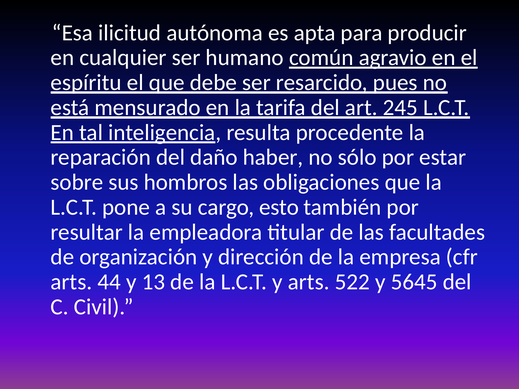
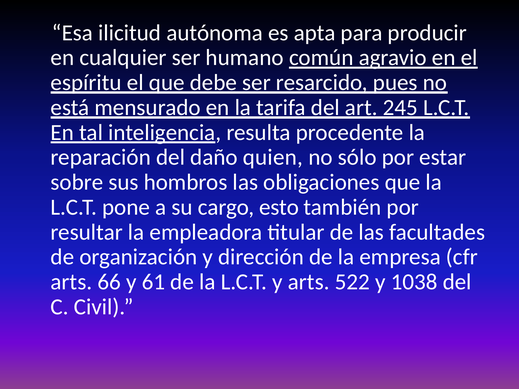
haber: haber -> quien (273, 157)
44: 44 -> 66 (109, 282)
13: 13 -> 61 (153, 282)
5645: 5645 -> 1038 (414, 282)
